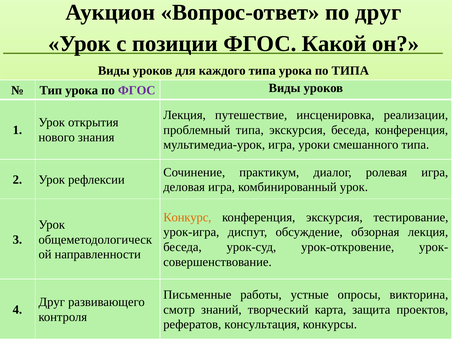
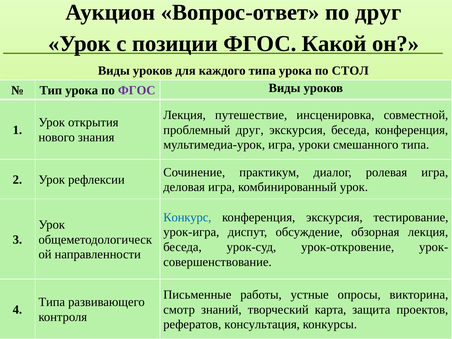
по ТИПА: ТИПА -> СТОЛ (350, 71)
реализации: реализации -> совместной (416, 115)
проблемный типа: типа -> друг (250, 130)
Конкурс colour: orange -> blue (187, 217)
Друг: Друг -> Типа (52, 302)
